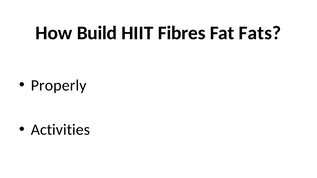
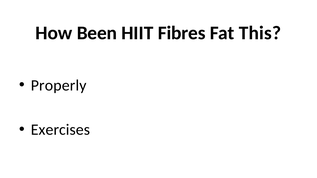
Build: Build -> Been (97, 33)
Fats: Fats -> This (260, 33)
Activities: Activities -> Exercises (60, 130)
